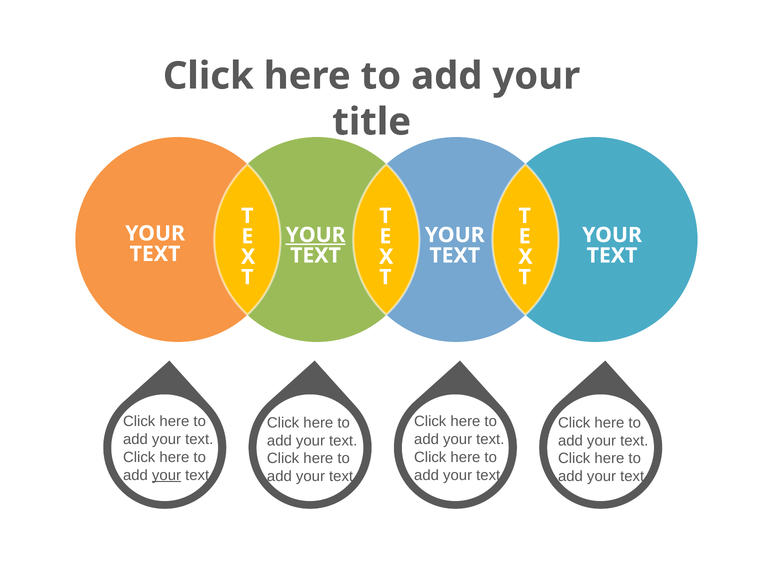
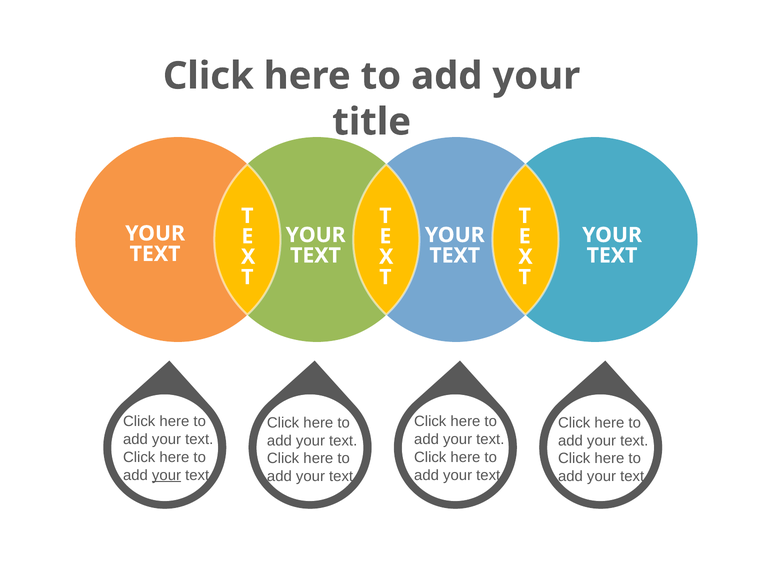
YOUR underline: present -> none (316, 235)
